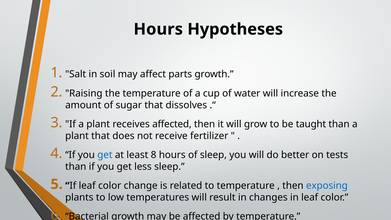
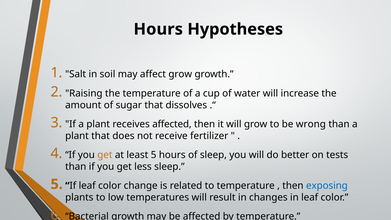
affect parts: parts -> grow (180, 74)
taught: taught -> wrong (311, 124)
get colour: blue -> orange (105, 155)
least 8: 8 -> 5 (154, 155)
